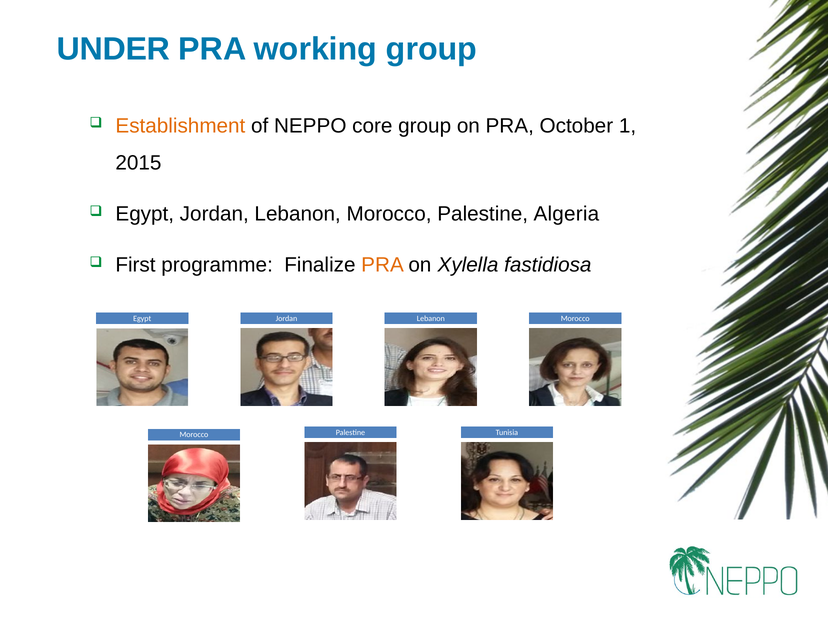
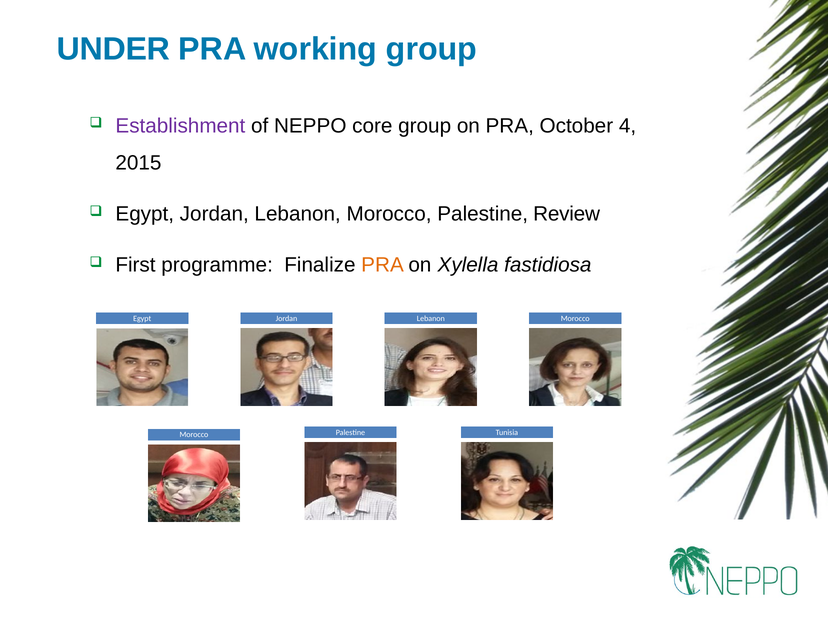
Establishment colour: orange -> purple (180, 126)
1: 1 -> 4 (628, 126)
Algeria: Algeria -> Review (567, 214)
